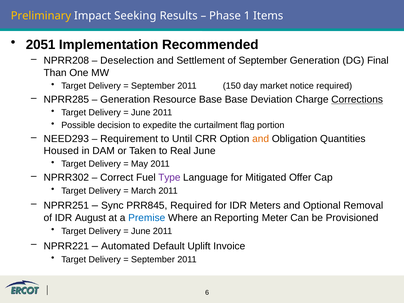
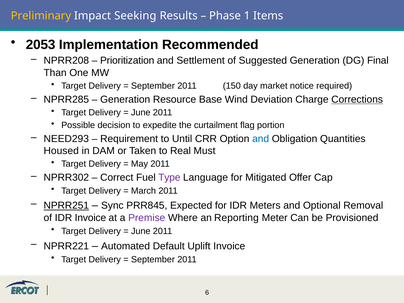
2051: 2051 -> 2053 (41, 45)
Deselection: Deselection -> Prioritization (127, 61)
of September: September -> Suggested (263, 61)
Base Base: Base -> Wind (236, 99)
and colour: orange -> blue (261, 139)
Real June: June -> Must (205, 151)
NPRR251 underline: none -> present (66, 206)
PRR845 Required: Required -> Expected (191, 206)
IDR August: August -> Invoice (90, 218)
Premise colour: blue -> purple (147, 218)
